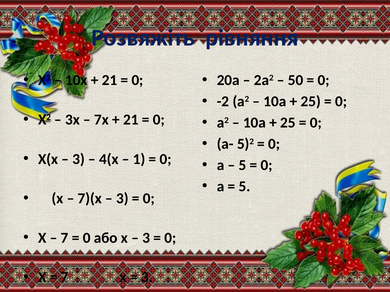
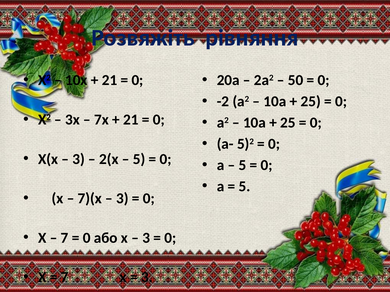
4(х: 4(х -> 2(х (109, 159)
1: 1 -> 5 (139, 159)
